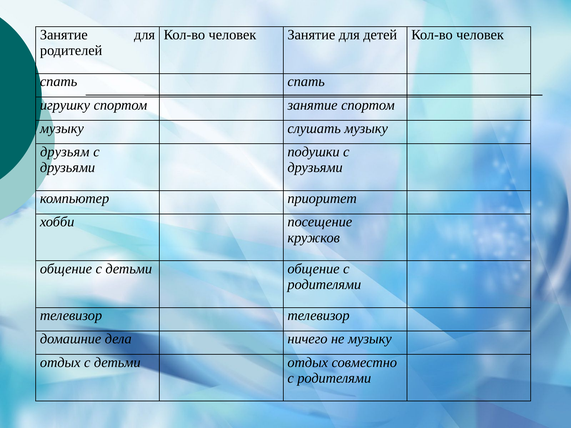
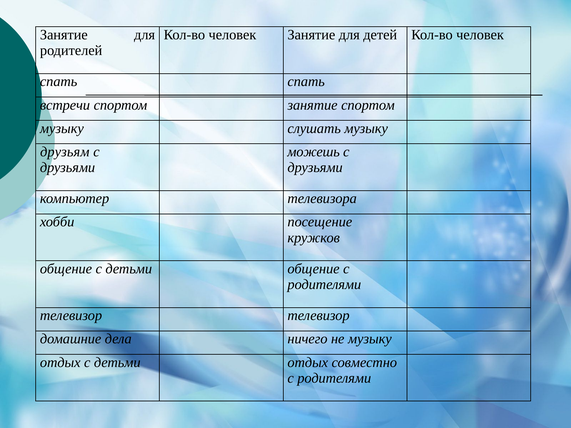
игрушку: игрушку -> встречи (65, 105)
подушки: подушки -> можешь (314, 152)
приоритет: приоритет -> телевизора (322, 199)
